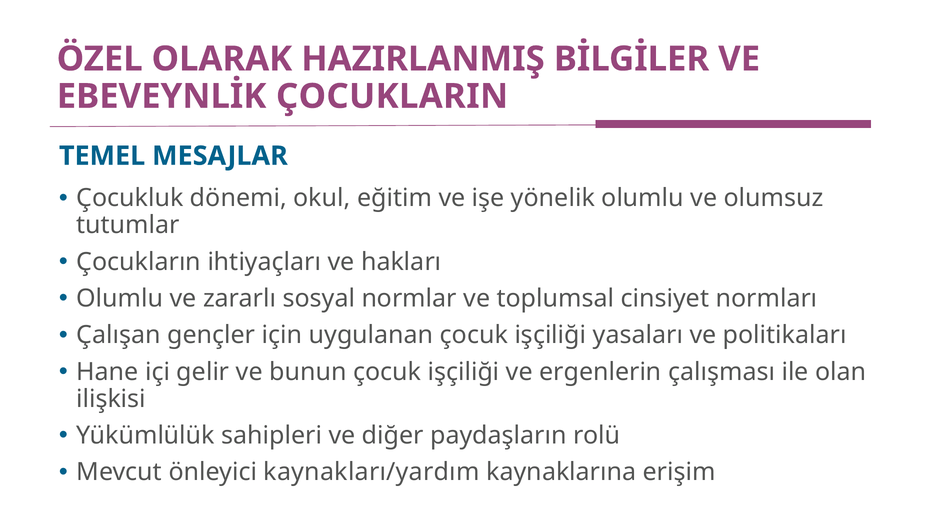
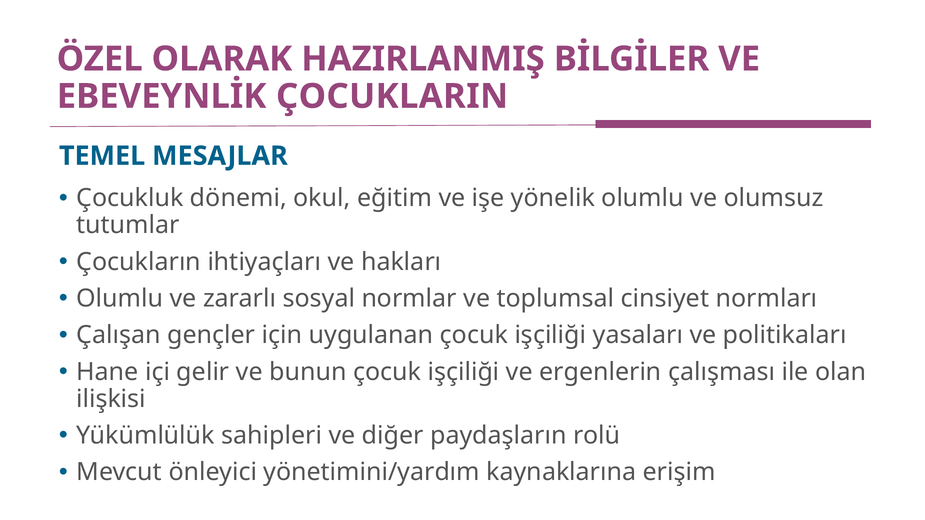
kaynakları/yardım: kaynakları/yardım -> yönetimini/yardım (372, 472)
